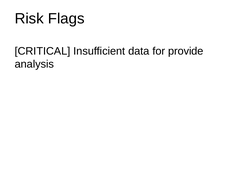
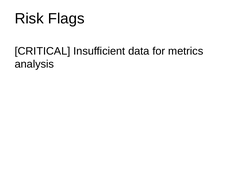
provide: provide -> metrics (186, 51)
